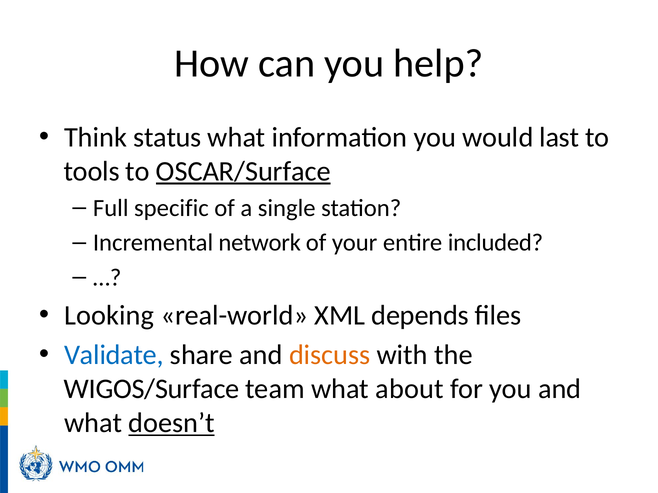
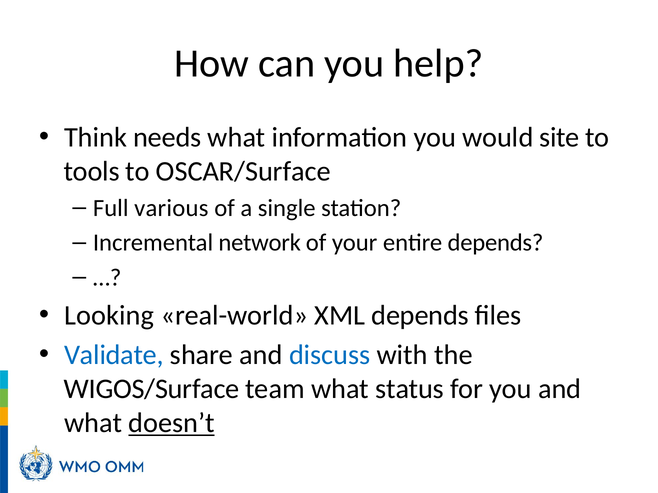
status: status -> needs (167, 137)
last: last -> site (559, 137)
OSCAR/Surface underline: present -> none (243, 171)
specific: specific -> various (171, 208)
entire included: included -> depends (495, 243)
discuss colour: orange -> blue (330, 355)
about: about -> status (410, 389)
